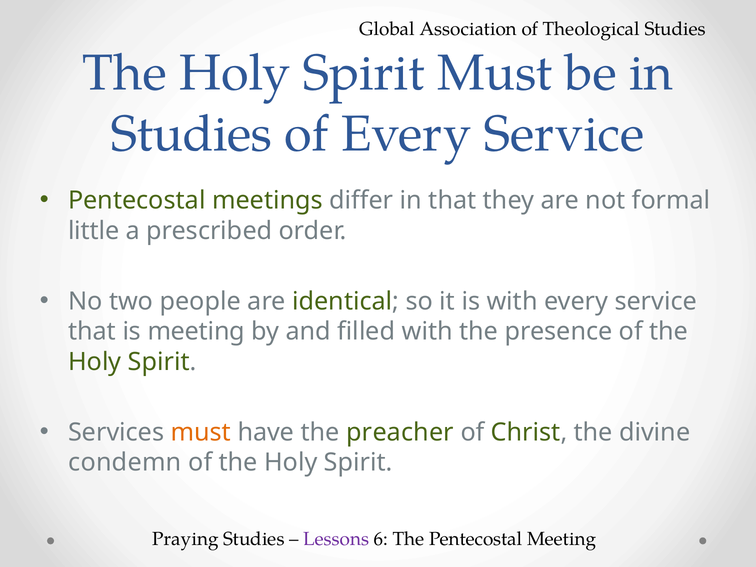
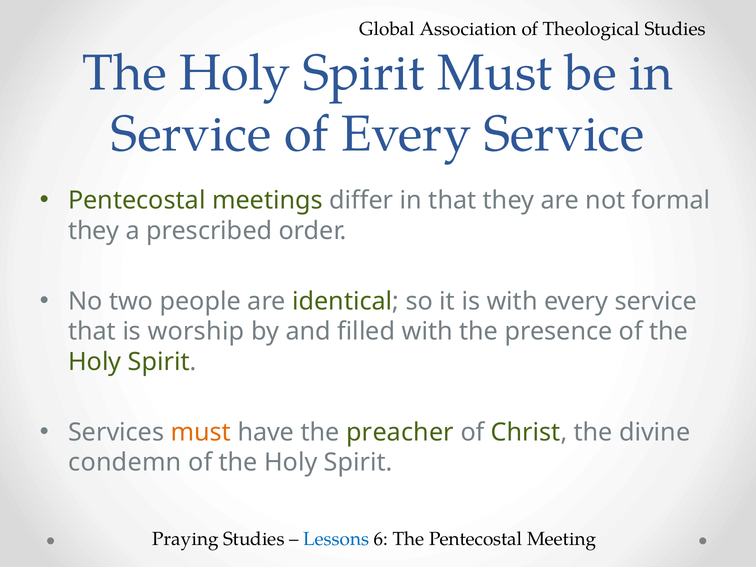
Studies: Studies -> Service (191, 134)
little: little -> they (94, 231)
is meeting: meeting -> worship (196, 332)
Lessons colour: purple -> blue (336, 539)
